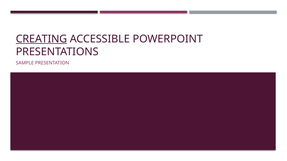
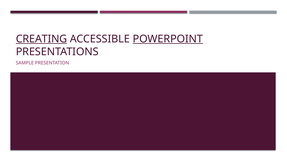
POWERPOINT underline: none -> present (168, 39)
